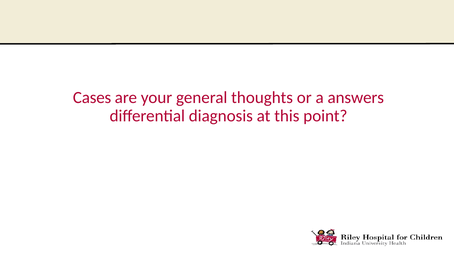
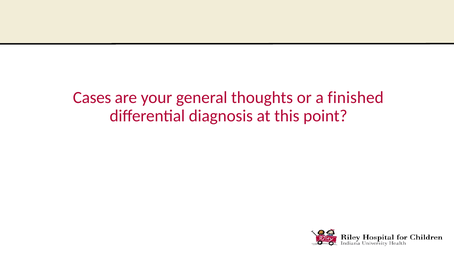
answers: answers -> finished (356, 98)
